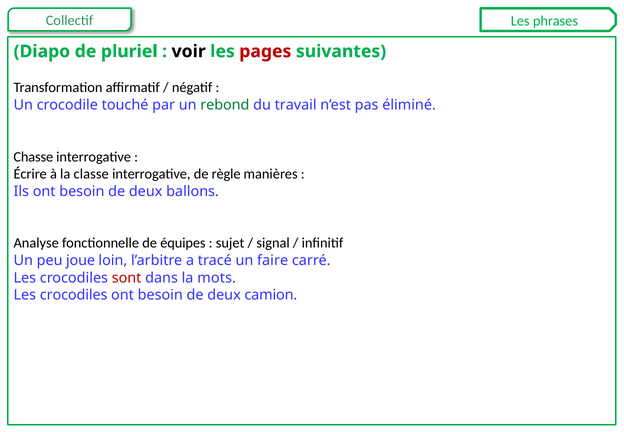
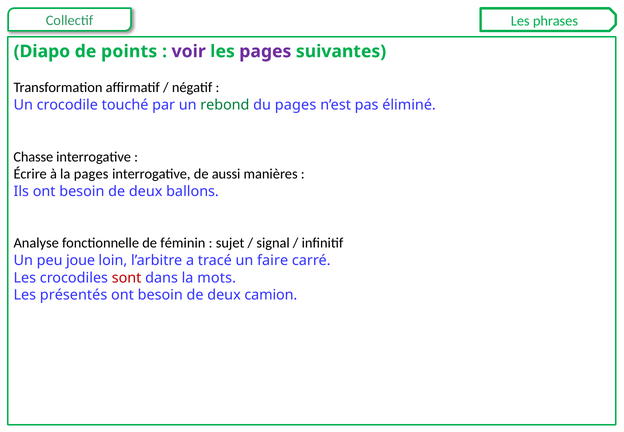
pluriel: pluriel -> points (129, 51)
voir colour: black -> purple (189, 51)
pages colour: red -> purple (265, 51)
du travail: travail -> pages (296, 105)
la classe: classe -> pages (91, 174)
règle: règle -> aussi (226, 174)
équipes: équipes -> féminin (183, 243)
crocodiles: crocodiles -> présentés (74, 295)
